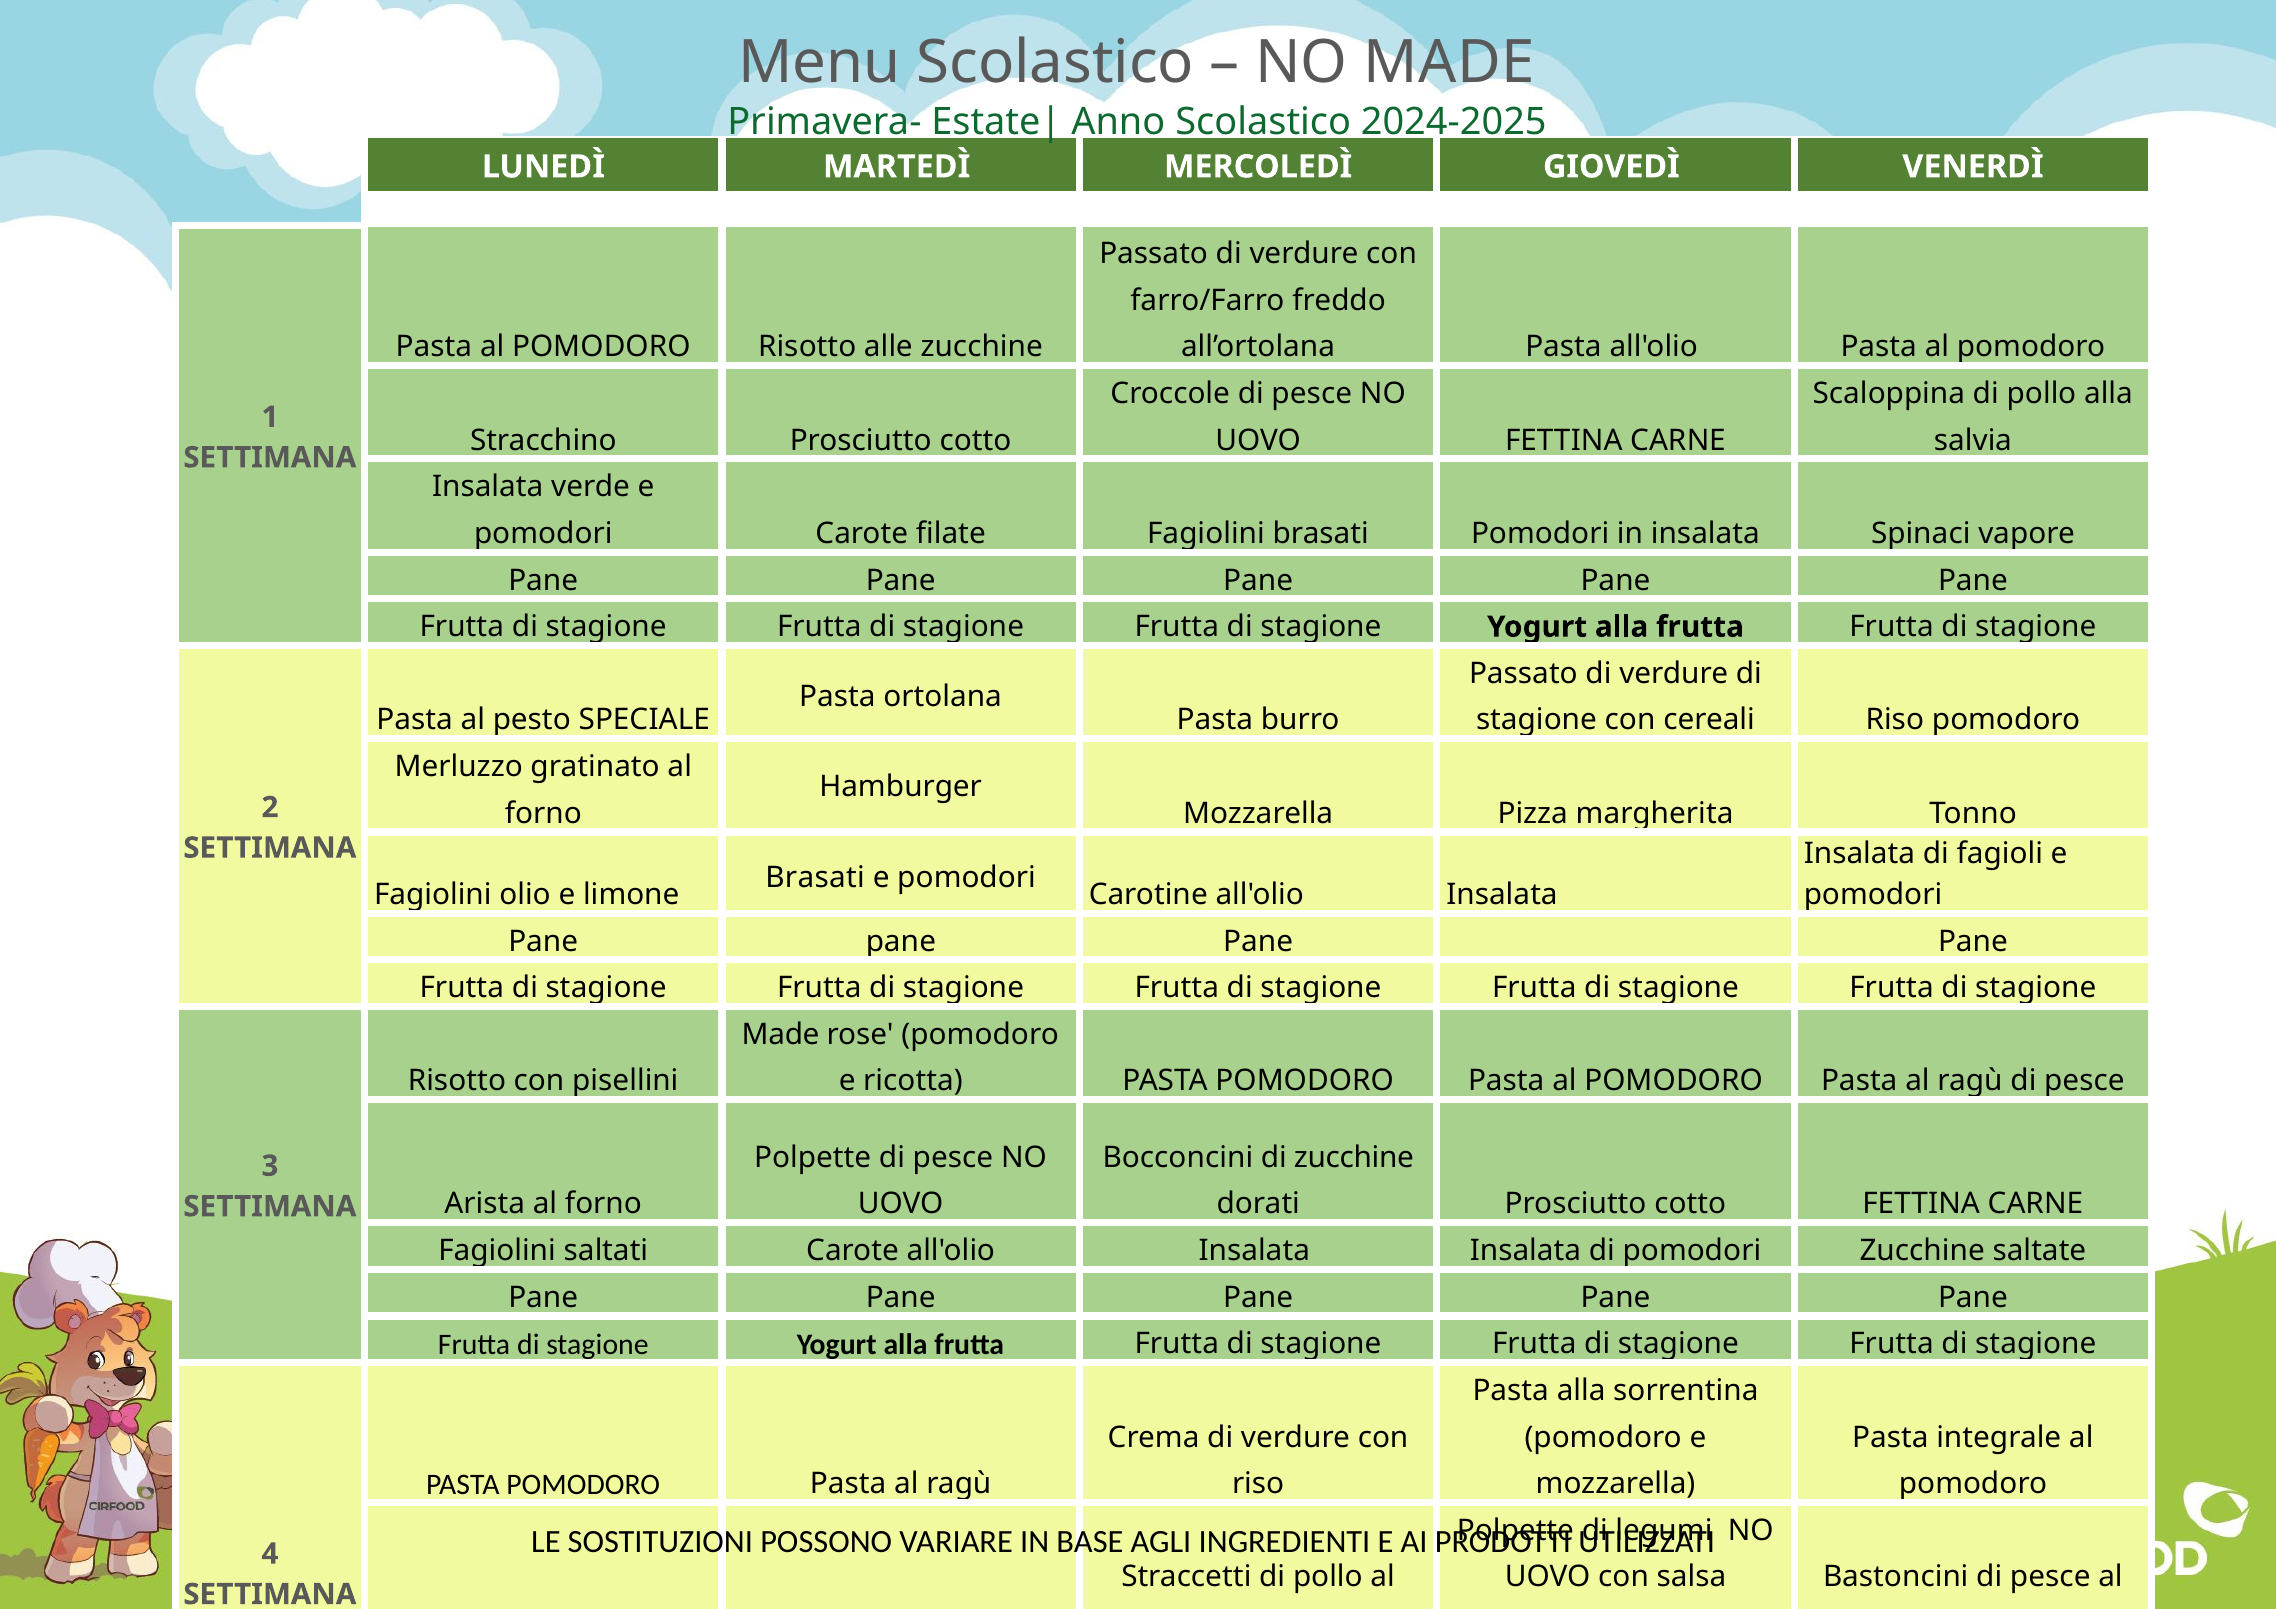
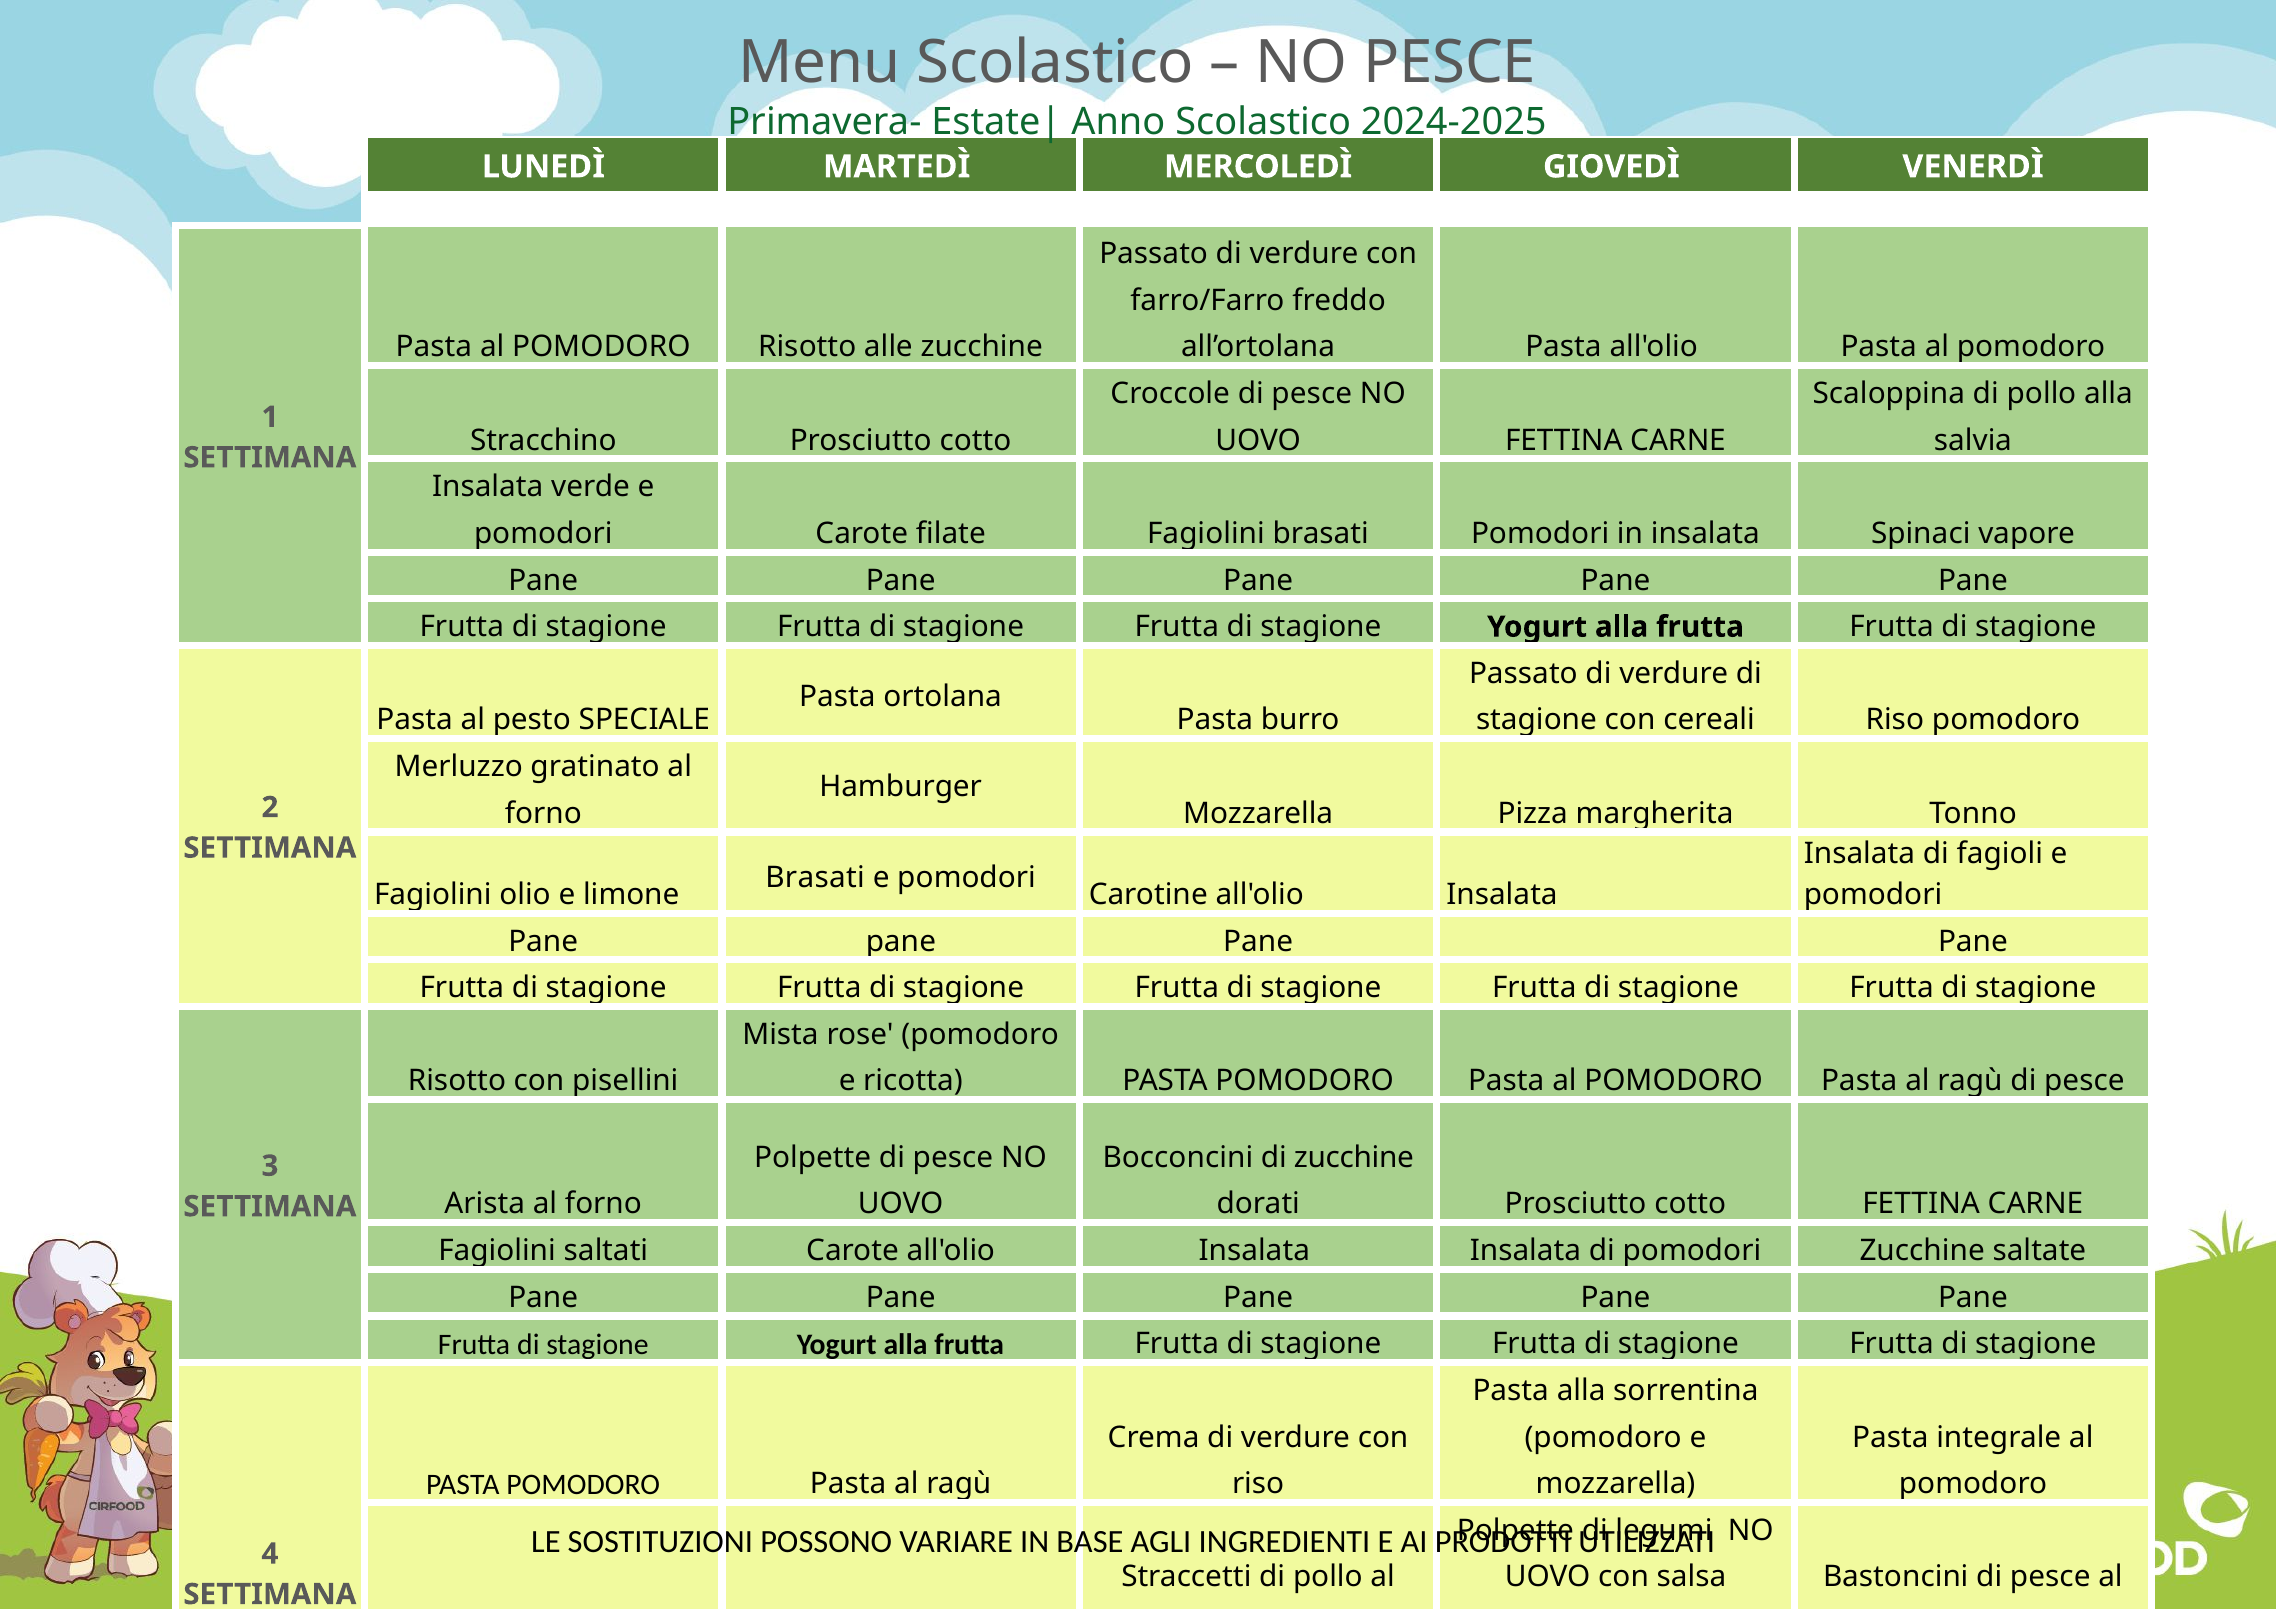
NO MADE: MADE -> PESCE (1450, 63)
Made: Made -> Mista (780, 1035)
